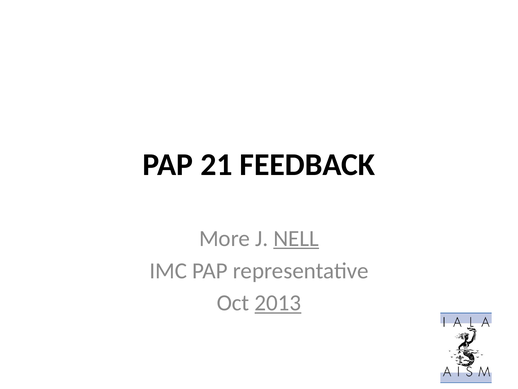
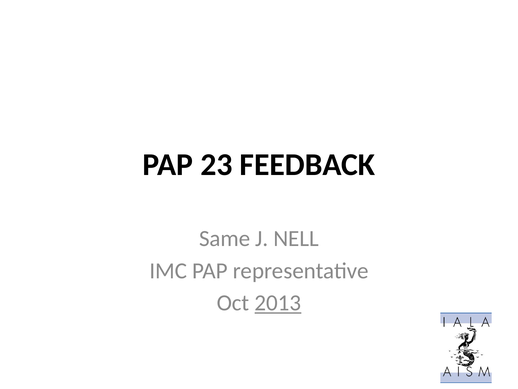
21: 21 -> 23 (216, 165)
More: More -> Same (225, 238)
NELL underline: present -> none (296, 238)
